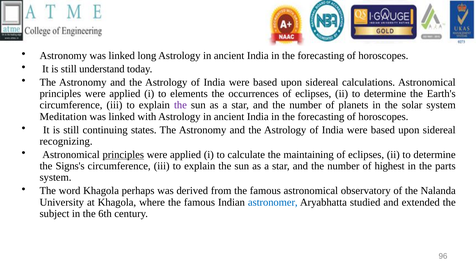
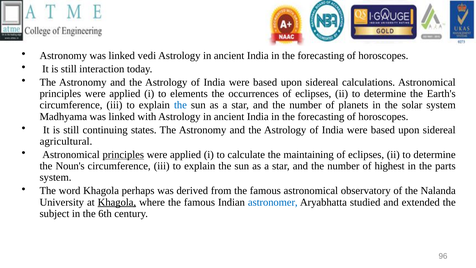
long: long -> vedi (147, 56)
understand: understand -> interaction (102, 69)
the colour: purple -> blue (180, 105)
Meditation: Meditation -> Madhyama (63, 116)
recognizing: recognizing -> agricultural (66, 141)
Signs's: Signs's -> Noun's (70, 166)
Khagola underline: none -> present (117, 202)
